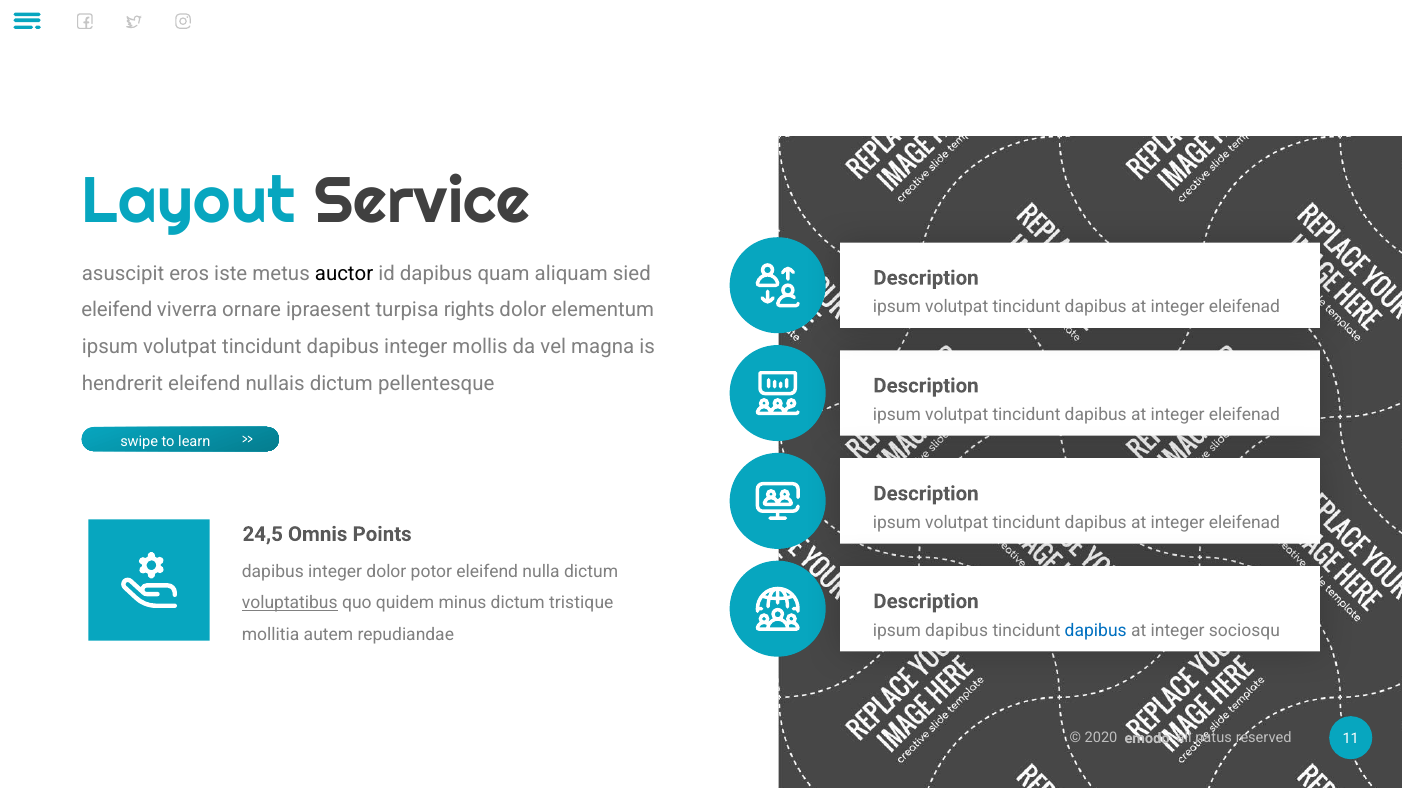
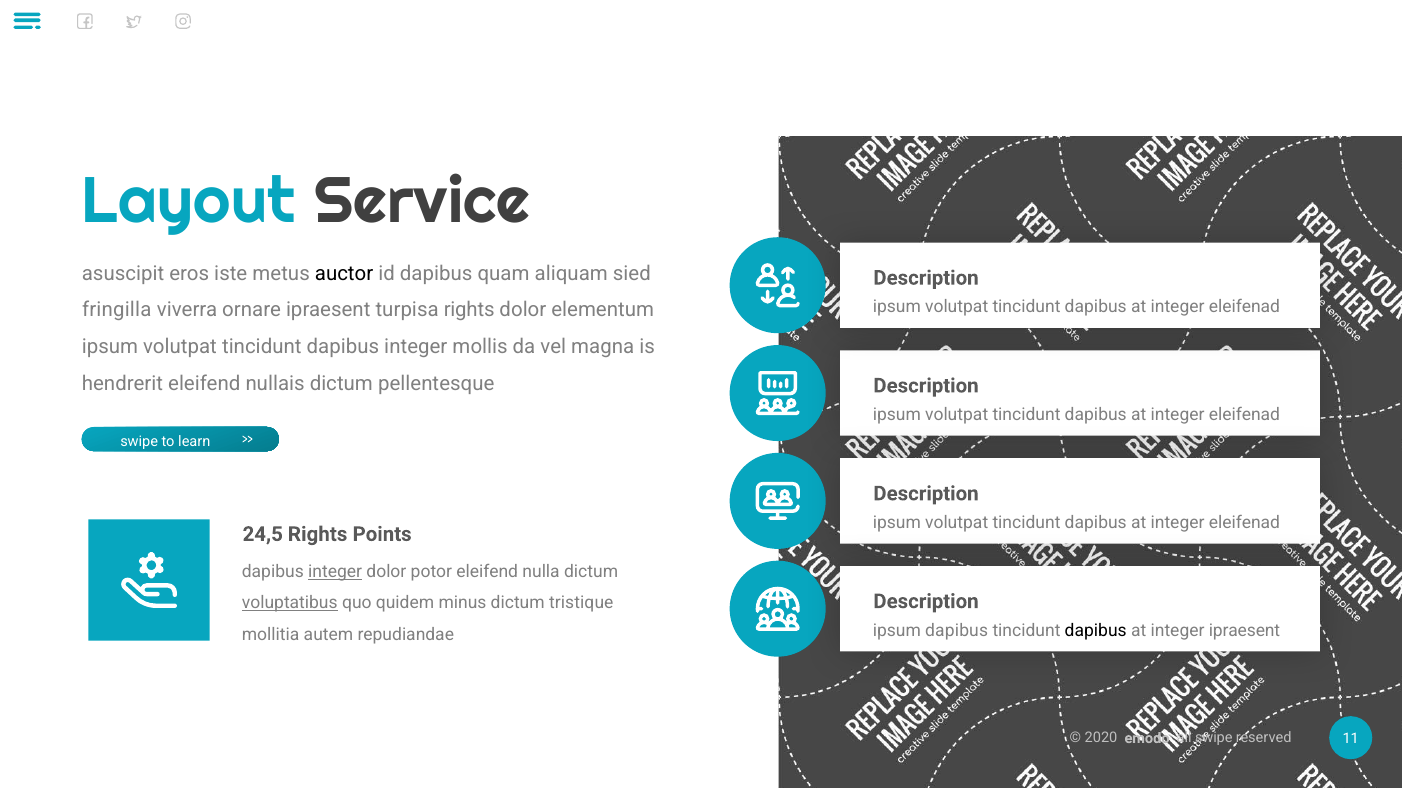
eleifend: eleifend -> fringilla (117, 310)
24,5 Omnis: Omnis -> Rights (318, 534)
integer underline: none -> present (335, 572)
dapibus colour: blue -> black (1096, 631)
integer sociosqu: sociosqu -> ipraesent (1244, 631)
all natus: natus -> swipe (1214, 739)
